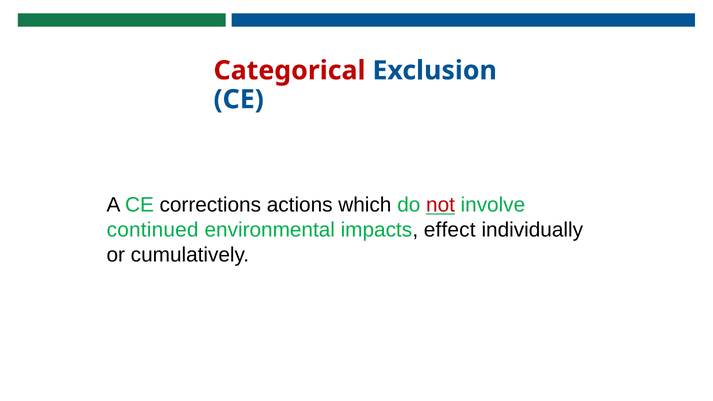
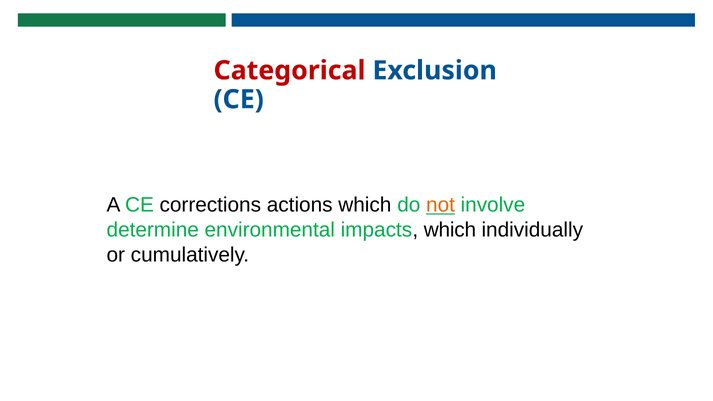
not colour: red -> orange (441, 205)
continued: continued -> determine (153, 230)
impacts effect: effect -> which (450, 230)
